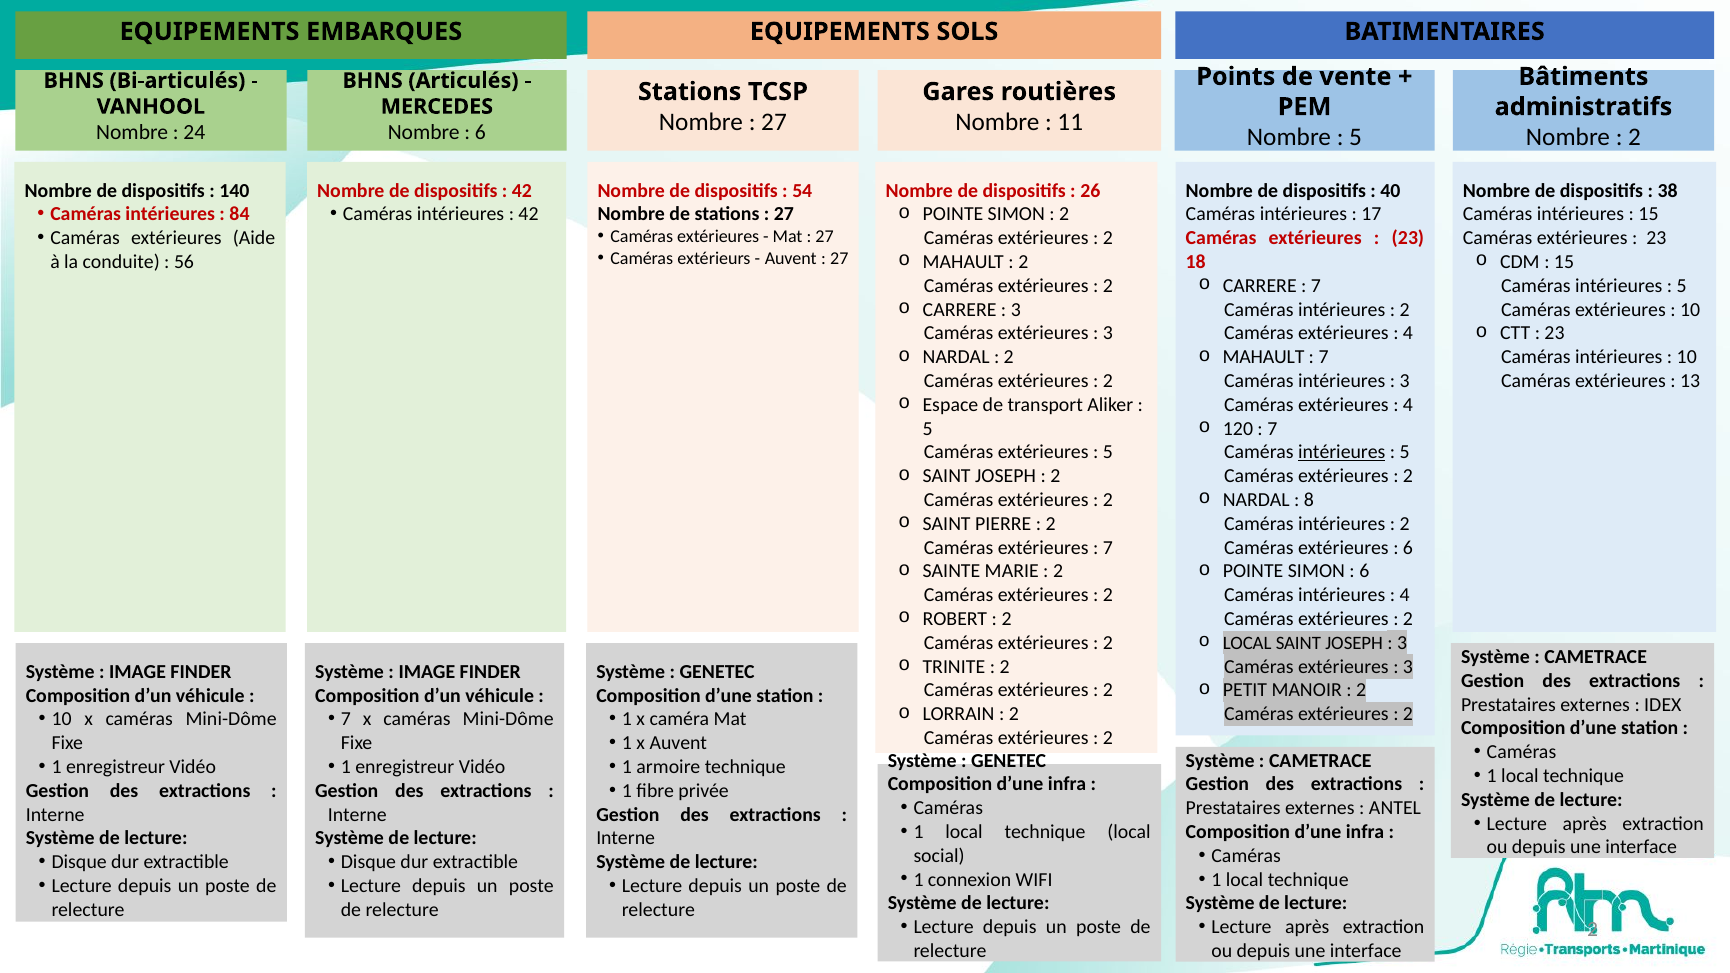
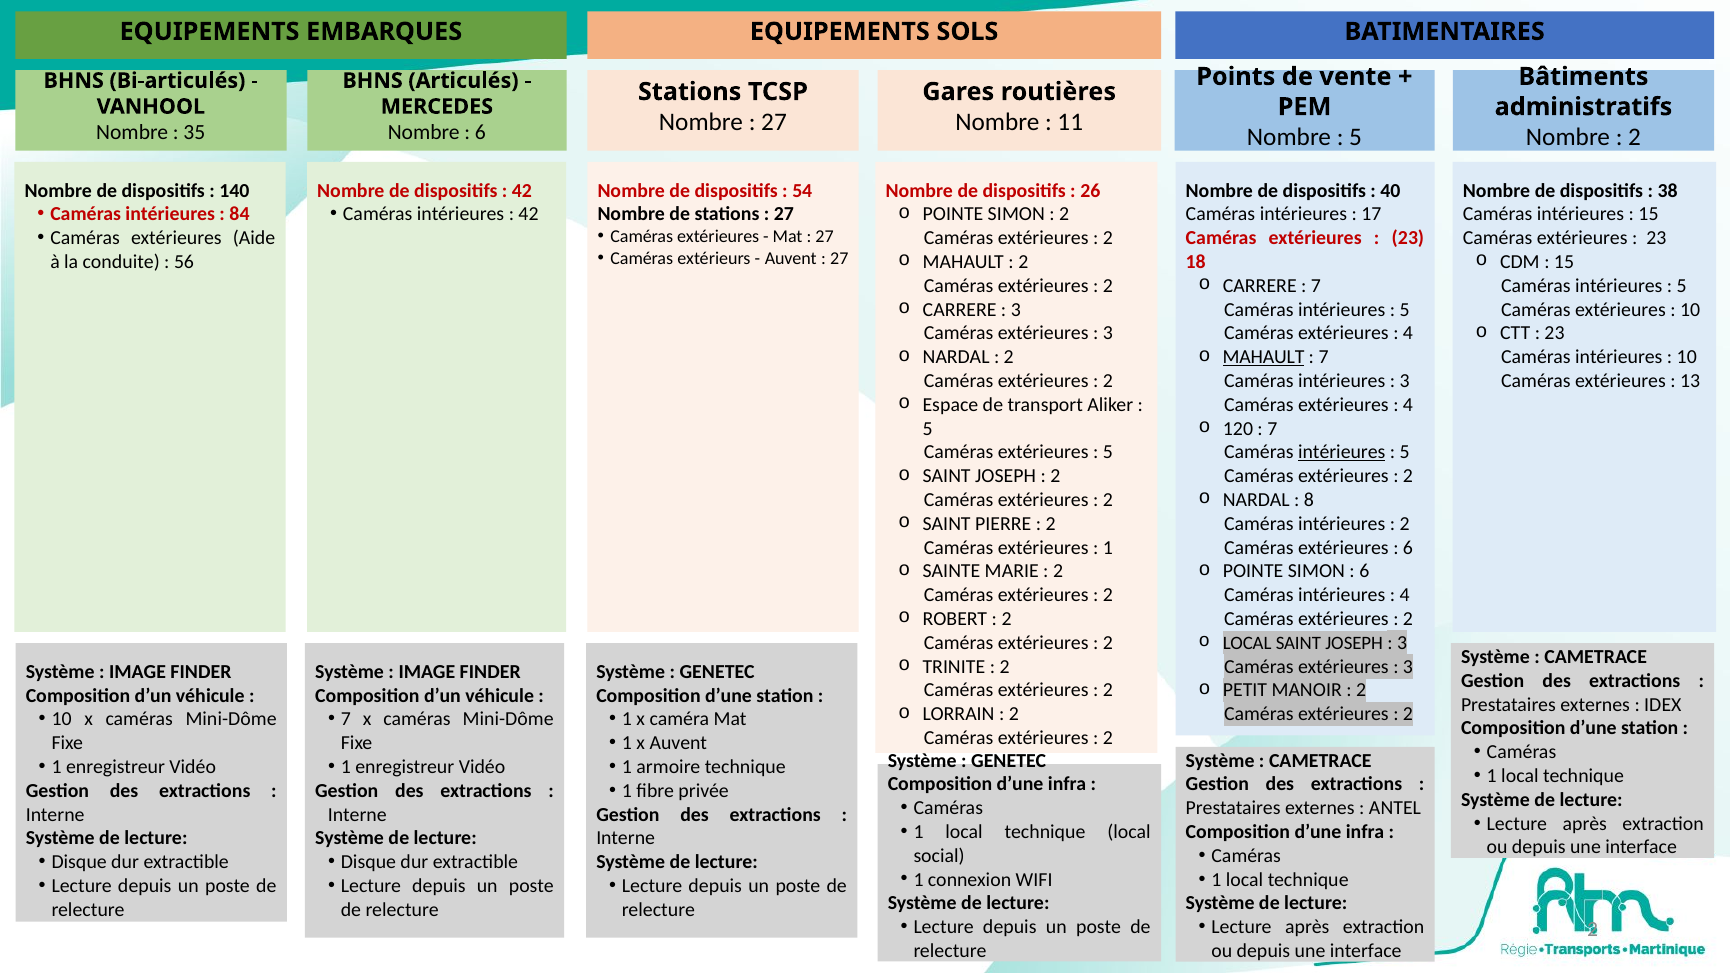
24: 24 -> 35 (194, 133)
2: 2 -> 5 (1405, 310)
MAHAULT underline: none -> present (1264, 357)
7: 7 -> 1 (1108, 548)
